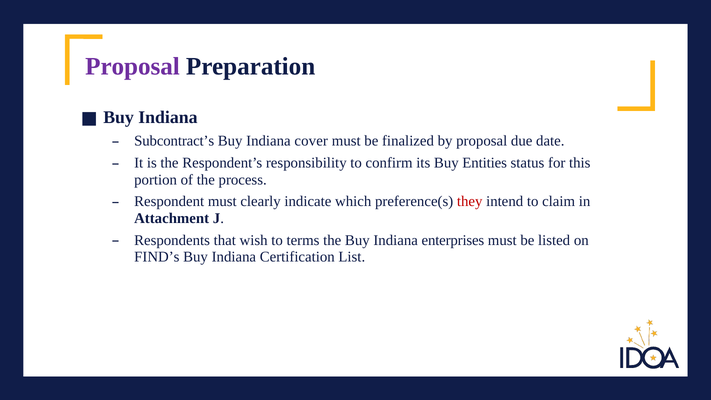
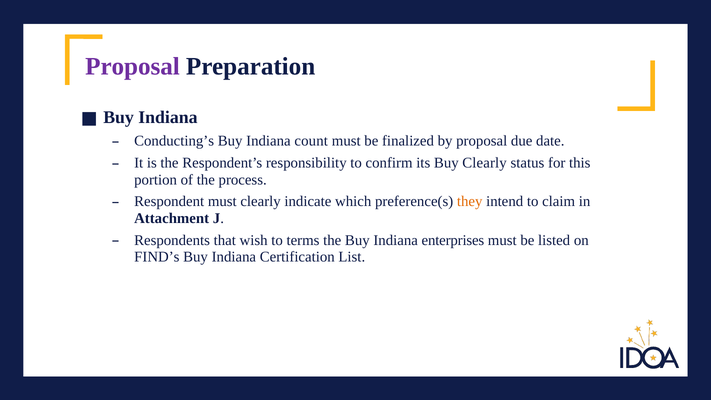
Subcontract’s: Subcontract’s -> Conducting’s (174, 141)
cover: cover -> count (311, 141)
Buy Entities: Entities -> Clearly (485, 163)
they colour: red -> orange (470, 202)
